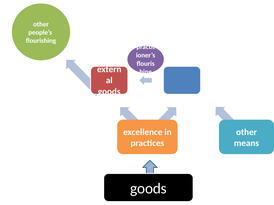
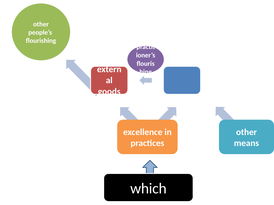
goods: goods -> which (148, 189)
